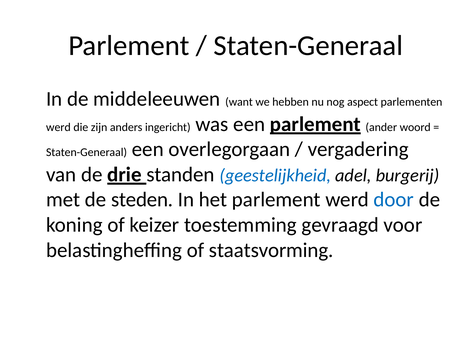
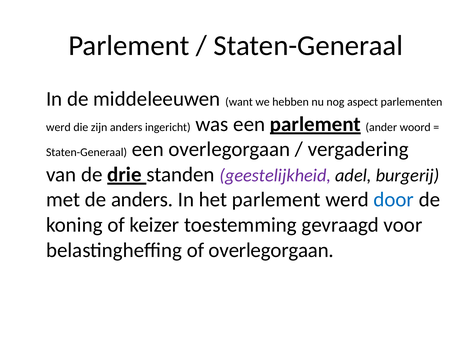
geestelijkheid colour: blue -> purple (275, 175)
de steden: steden -> anders (142, 200)
of staatsvorming: staatsvorming -> overlegorgaan (271, 250)
